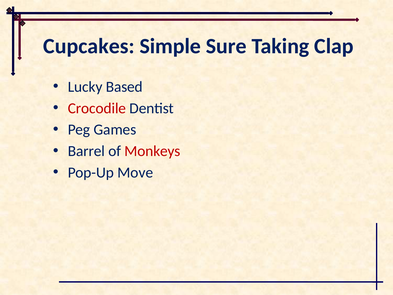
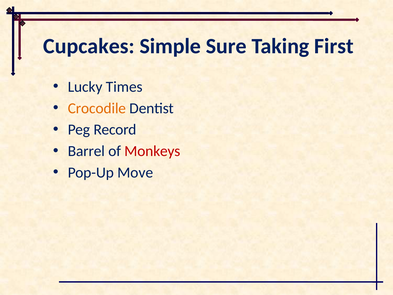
Clap: Clap -> First (334, 46)
Based: Based -> Times (124, 87)
Crocodile colour: red -> orange (97, 108)
Games: Games -> Record (115, 130)
